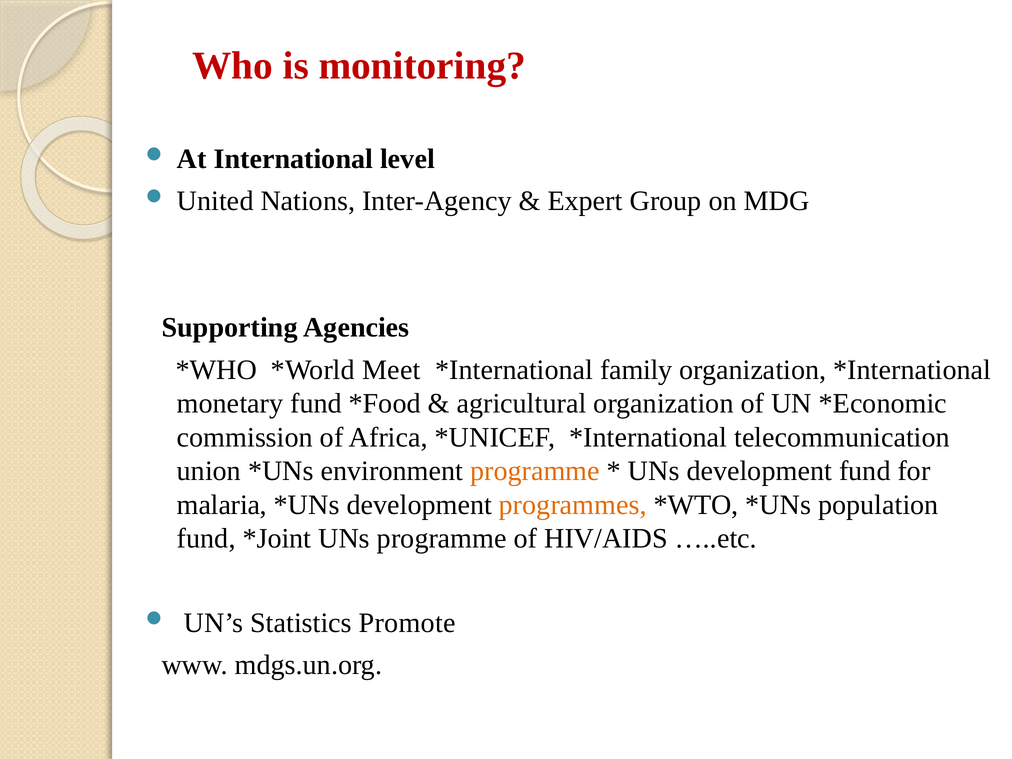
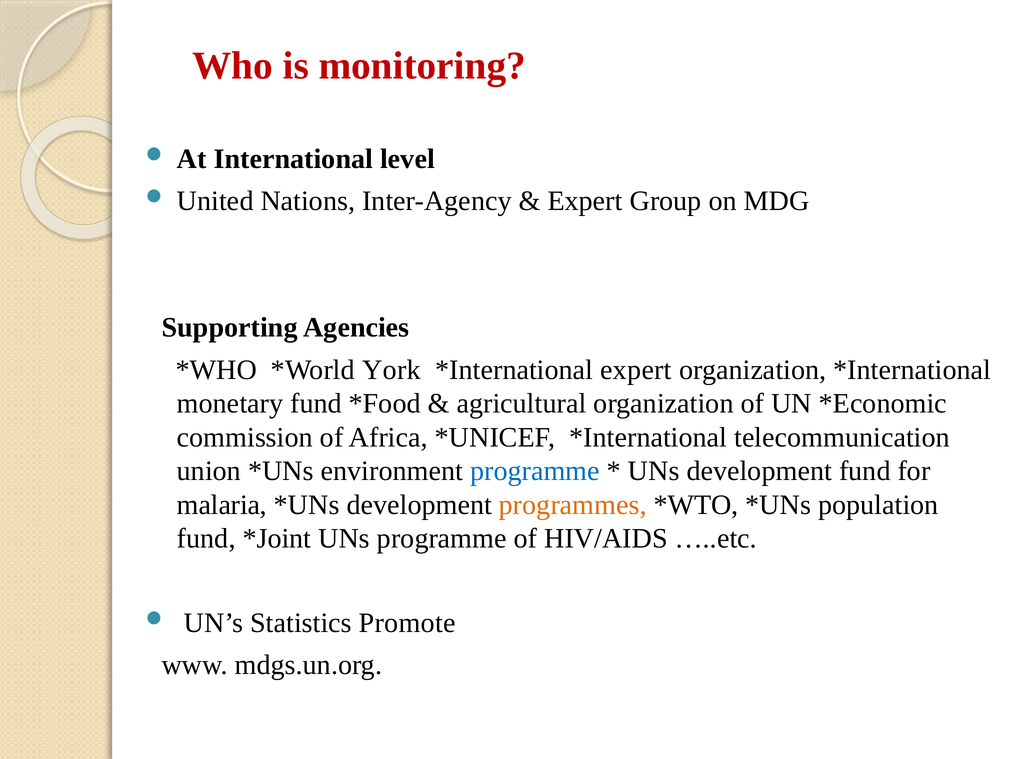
Meet: Meet -> York (391, 370)
family: family -> expert (636, 370)
programme colour: orange -> blue (535, 471)
